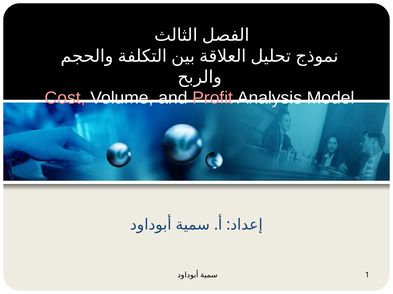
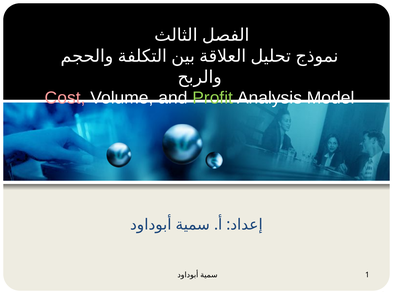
Profit colour: pink -> light green (213, 98)
